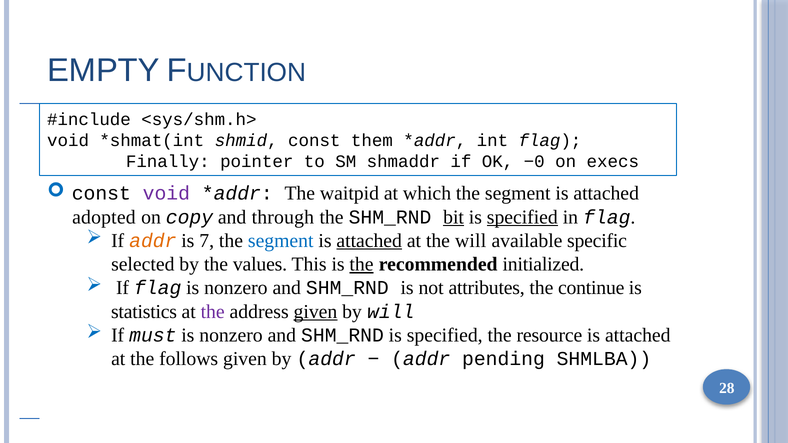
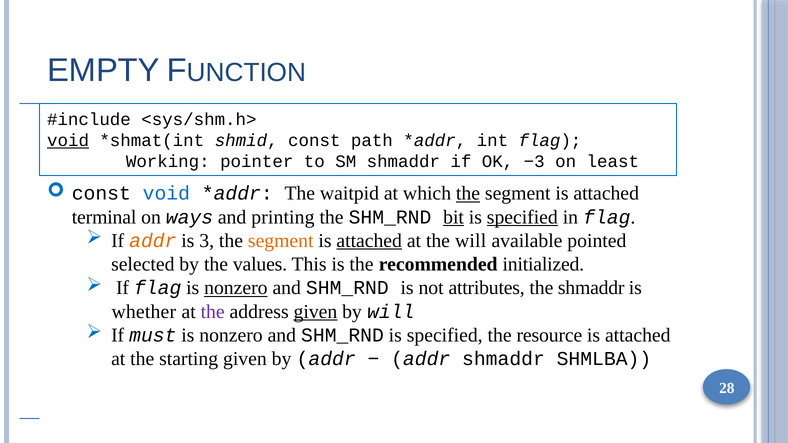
void underline: none -> present (68, 141)
them: them -> path (372, 141)
Finally: Finally -> Working (168, 162)
−0: −0 -> −3 (534, 162)
execs: execs -> least (613, 162)
void colour: purple -> blue (166, 194)
the underline: none -> present (468, 194)
adopted: adopted -> terminal (104, 217)
copy: copy -> ways (189, 217)
through: through -> printing (283, 217)
7: 7 -> 3 (207, 241)
segment colour: blue -> orange (281, 241)
specific: specific -> pointed (597, 241)
the underline: present -> none (362, 264)
nonzero underline: none -> present (236, 288)
the continue: continue -> shmaddr (591, 288)
statistics: statistics -> whether (144, 312)
follows: follows -> starting (189, 359)
addr pending: pending -> shmaddr (503, 359)
